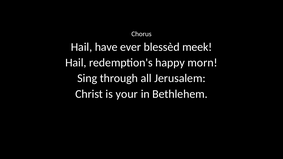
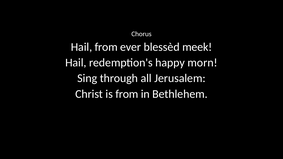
Hail have: have -> from (106, 47)
is your: your -> from (127, 94)
